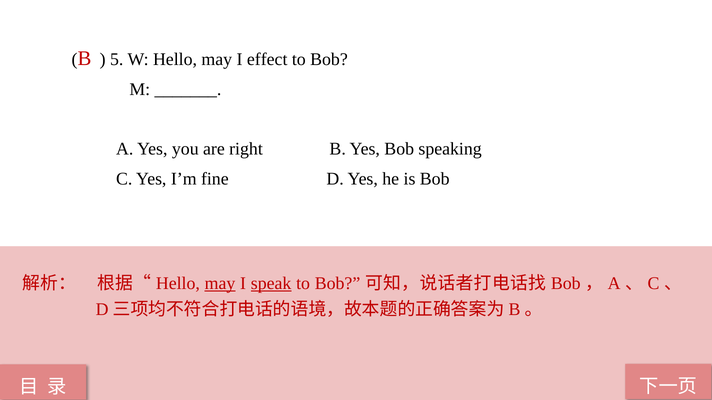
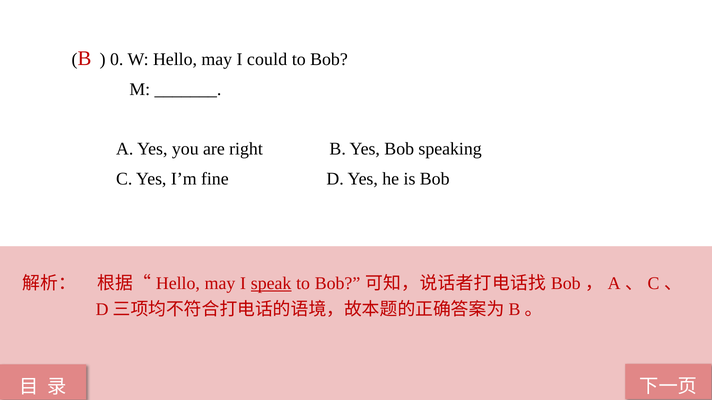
5: 5 -> 0 (117, 59)
effect: effect -> could (267, 59)
may underline: present -> none (220, 284)
